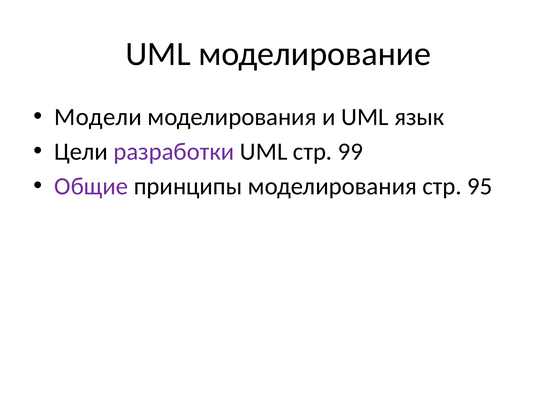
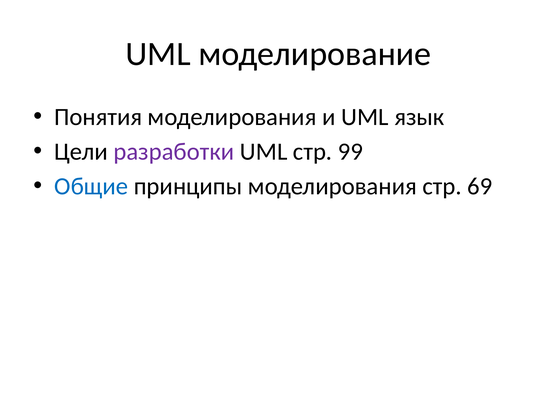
Модели: Модели -> Понятия (98, 117)
Общие colour: purple -> blue (91, 186)
95: 95 -> 69 (480, 186)
